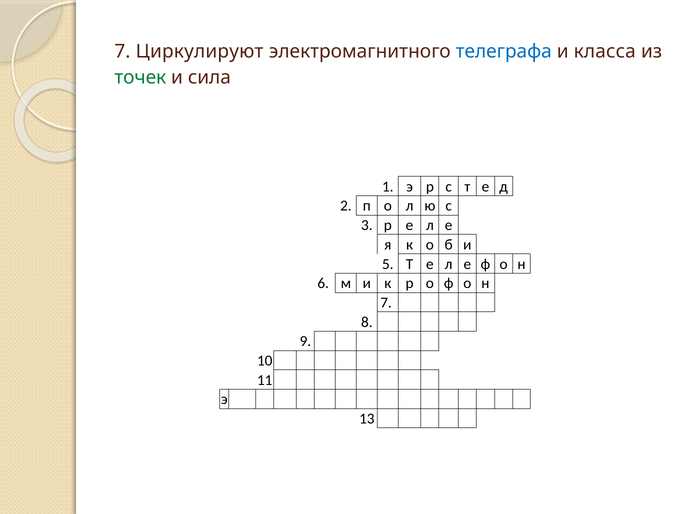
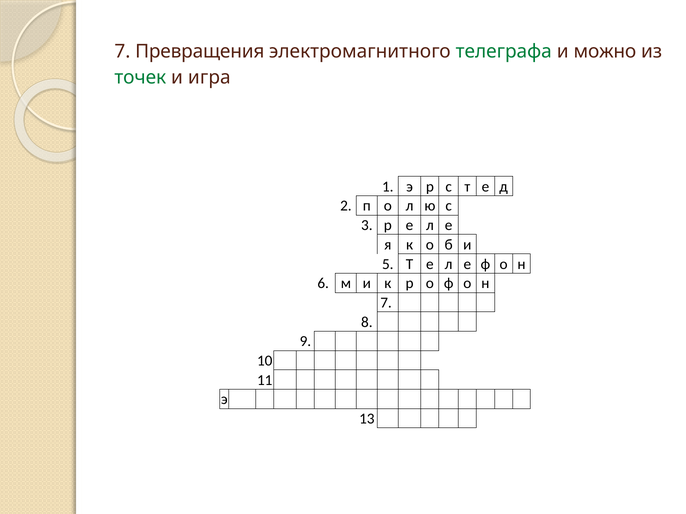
Циркулируют: Циркулируют -> Превращения (200, 52)
телеграфа colour: blue -> green (504, 52)
класса: класса -> можно (605, 52)
сила: сила -> игра (209, 78)
